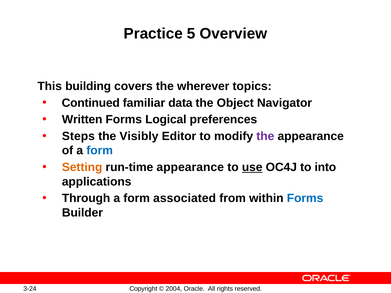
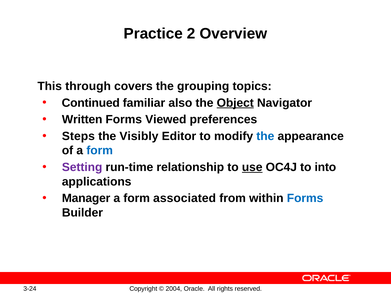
5: 5 -> 2 (191, 34)
building: building -> through (88, 86)
wherever: wherever -> grouping (203, 86)
data: data -> also (180, 103)
Object underline: none -> present (235, 103)
Logical: Logical -> Viewed (166, 120)
the colour: purple -> blue (265, 136)
Setting colour: orange -> purple (82, 167)
run-time appearance: appearance -> relationship (190, 167)
Through: Through -> Manager (86, 198)
